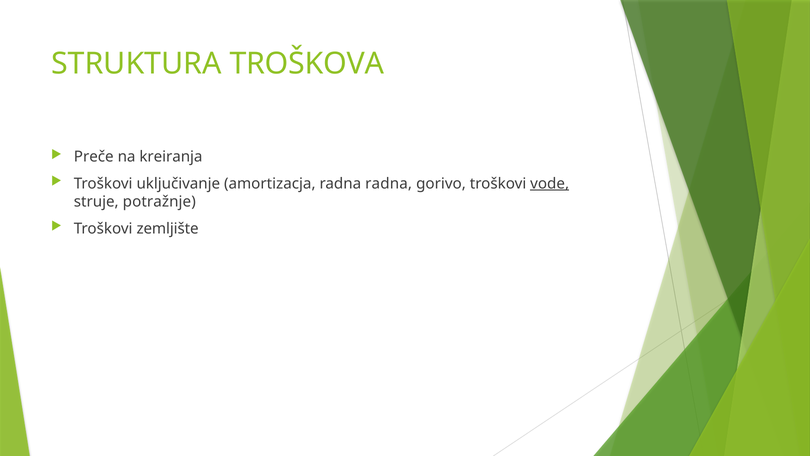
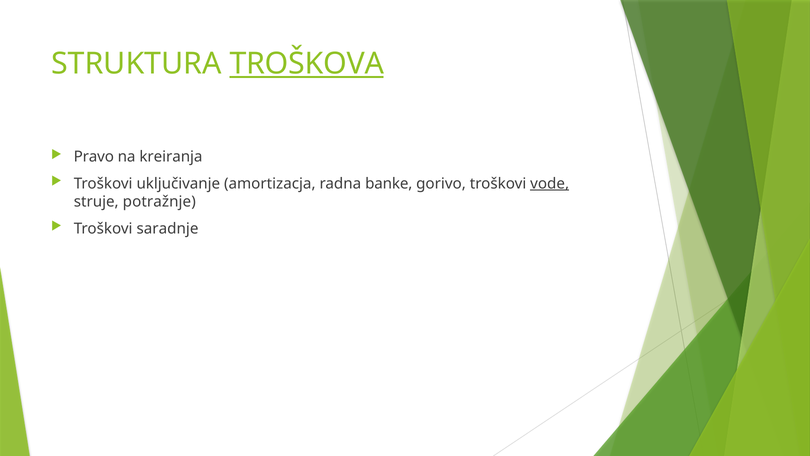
TROŠKOVA underline: none -> present (307, 64)
Preče: Preče -> Pravo (94, 157)
radna radna: radna -> banke (389, 183)
zemljište: zemljište -> saradnje (167, 228)
